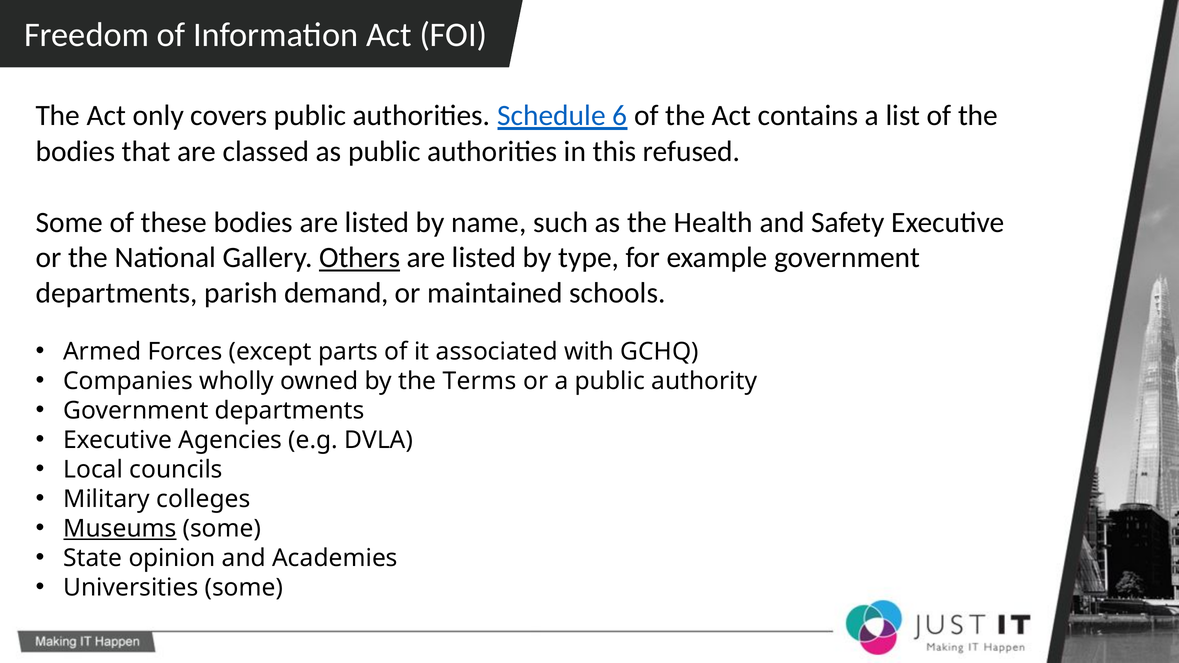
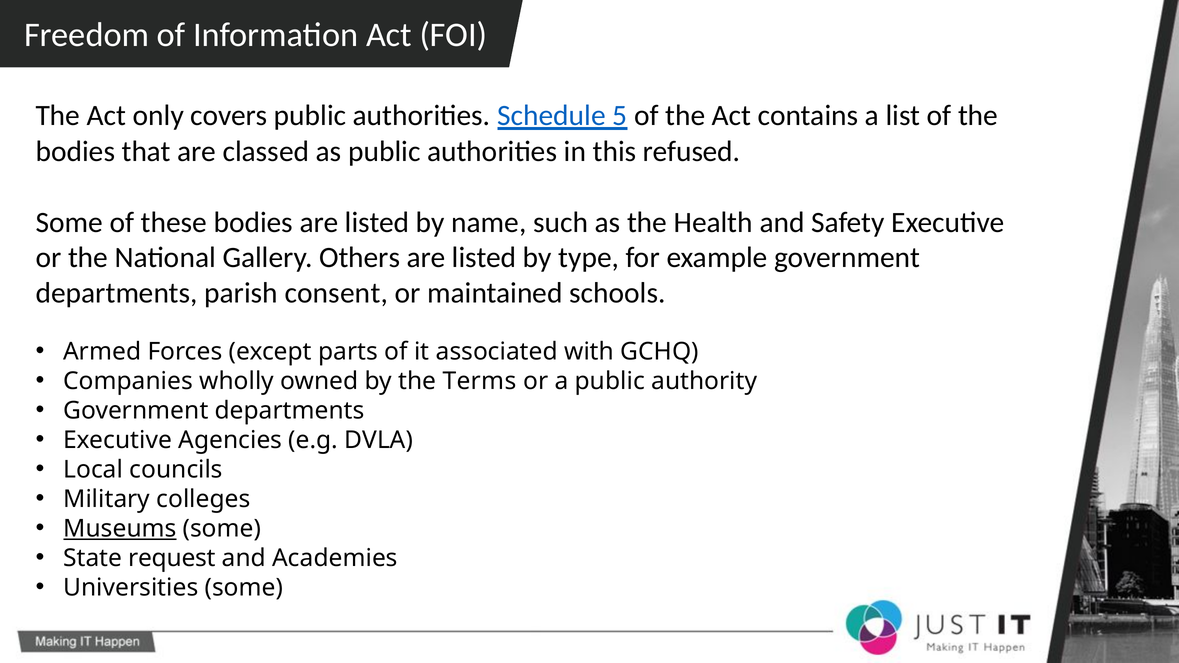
6: 6 -> 5 (620, 116)
Others underline: present -> none (360, 258)
demand: demand -> consent (336, 293)
opinion: opinion -> request (172, 558)
